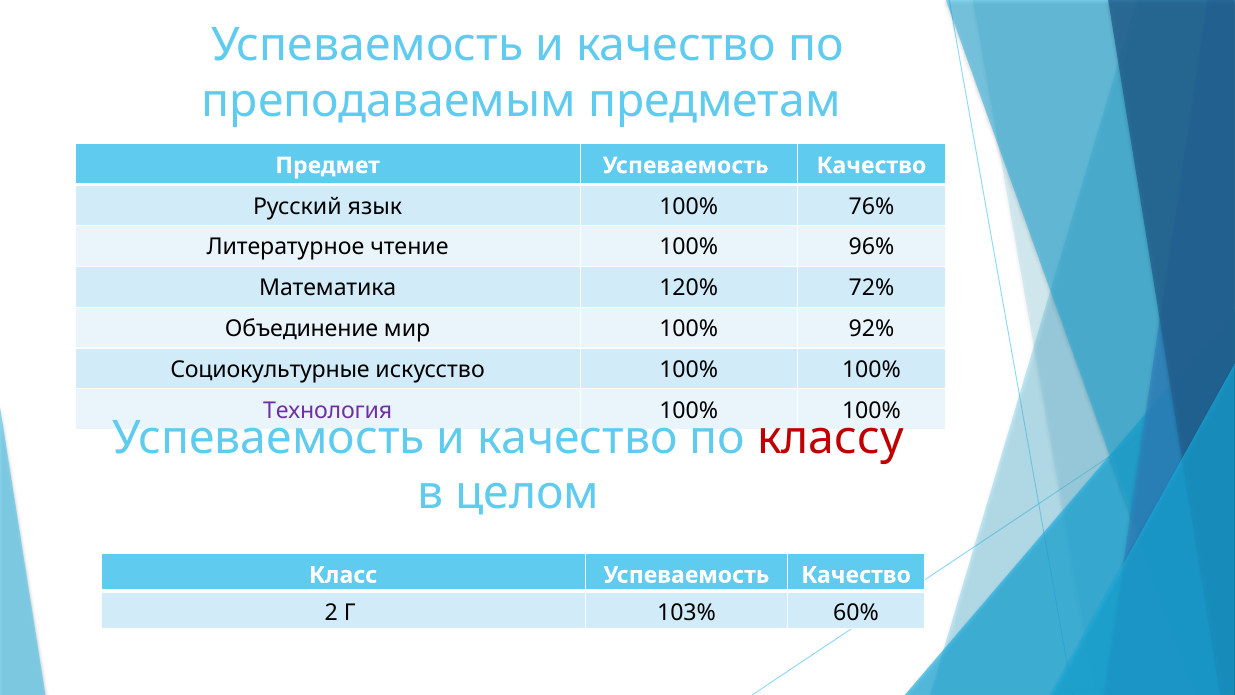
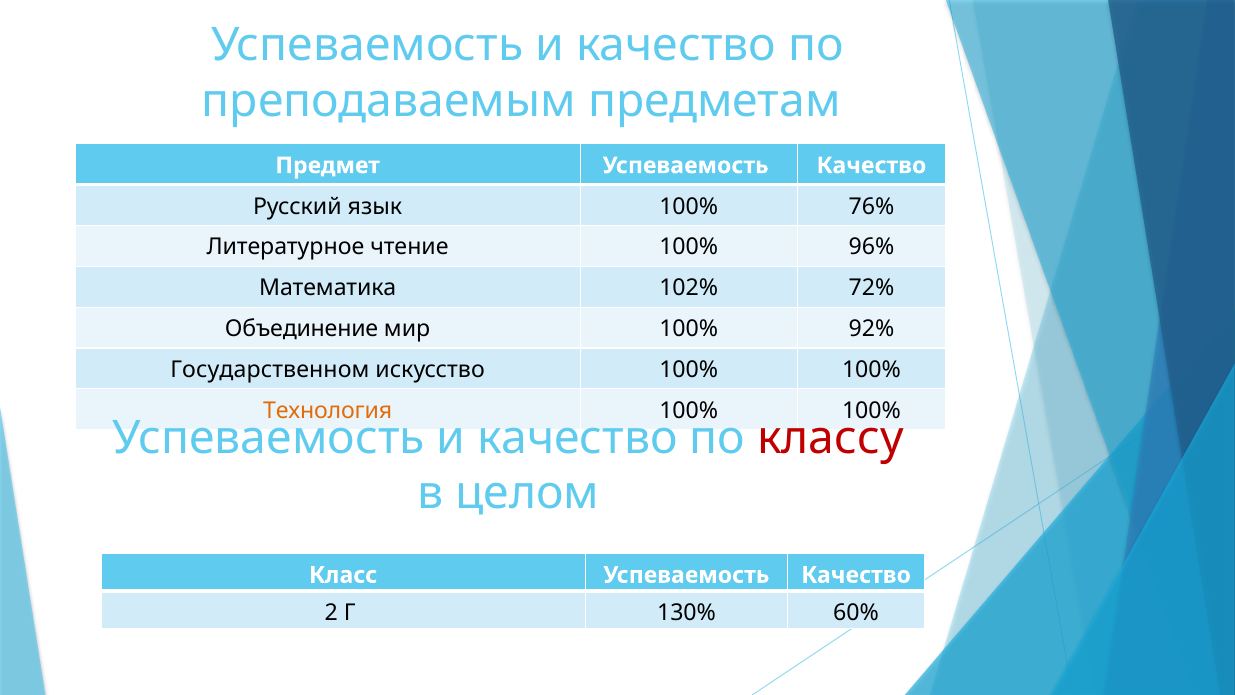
120%: 120% -> 102% (689, 288)
Социокультурные: Социокультурные -> Государственном (270, 369)
Технология colour: purple -> orange (328, 410)
103%: 103% -> 130% (686, 612)
